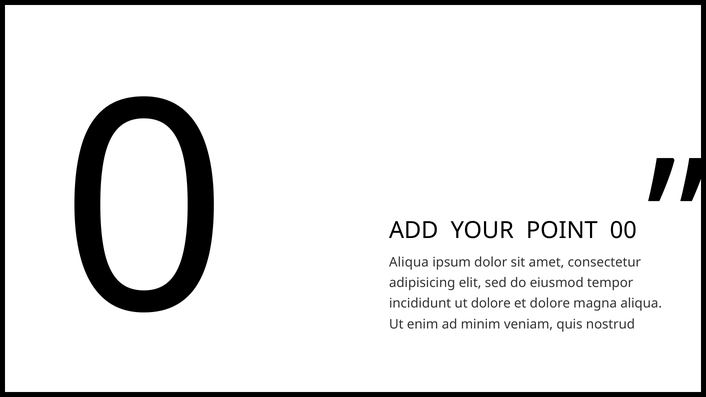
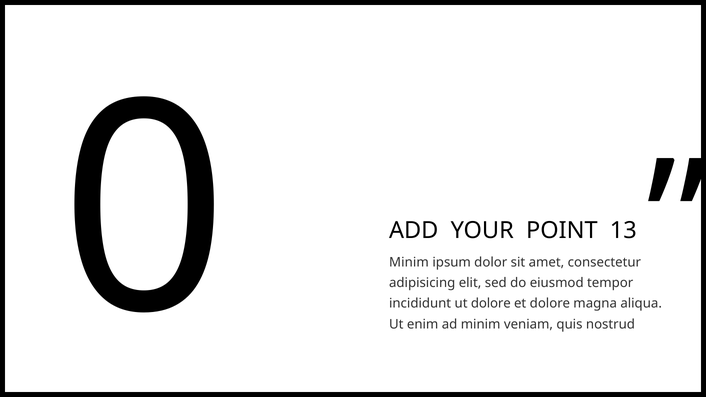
00: 00 -> 13 (623, 231)
Aliqua: Aliqua -> Minim (409, 262)
